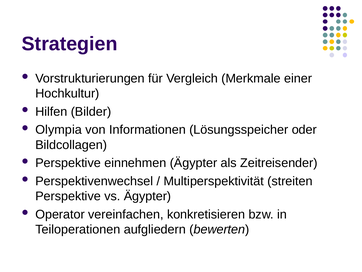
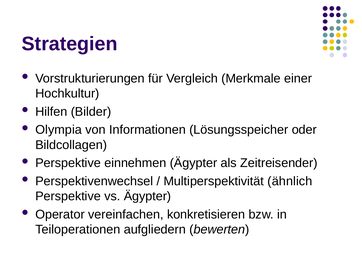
streiten: streiten -> ähnlich (290, 181)
